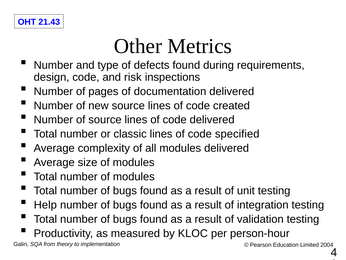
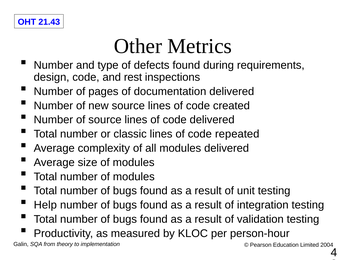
risk: risk -> rest (133, 77)
specified: specified -> repeated (237, 134)
